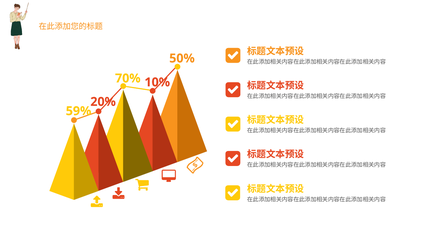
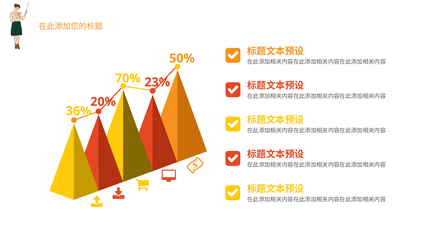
10%: 10% -> 23% (157, 82)
59%: 59% -> 36% (79, 111)
